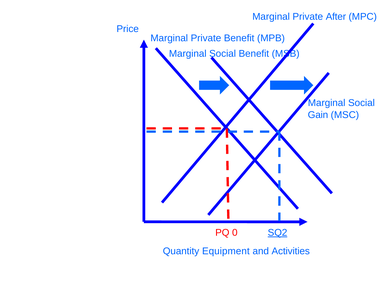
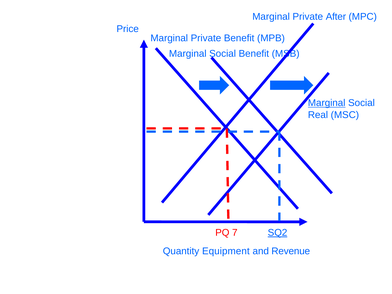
Marginal underline: none -> present (327, 103)
Gain: Gain -> Real (318, 115)
0: 0 -> 7 (235, 233)
Activities: Activities -> Revenue (291, 251)
